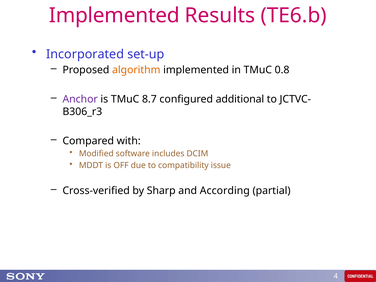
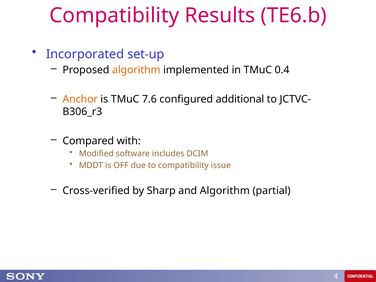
Implemented: Implemented -> Compatibility (114, 16)
0.8: 0.8 -> 0.4 (282, 70)
Anchor colour: purple -> orange (80, 99)
8.7: 8.7 -> 7.6 (149, 99)
and According: According -> Algorithm (225, 191)
